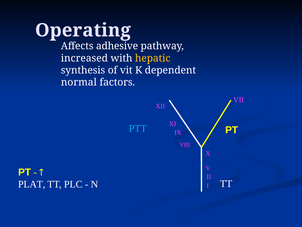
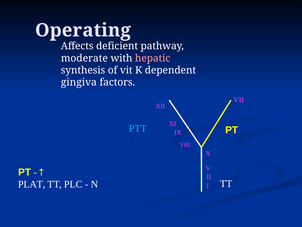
adhesive: adhesive -> deficient (117, 46)
increased: increased -> moderate (84, 58)
hepatic colour: yellow -> pink (153, 58)
normal: normal -> gingiva (79, 82)
